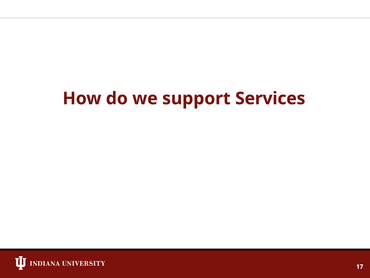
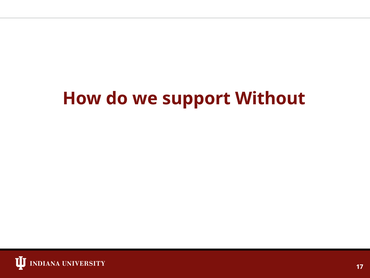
Services: Services -> Without (270, 98)
